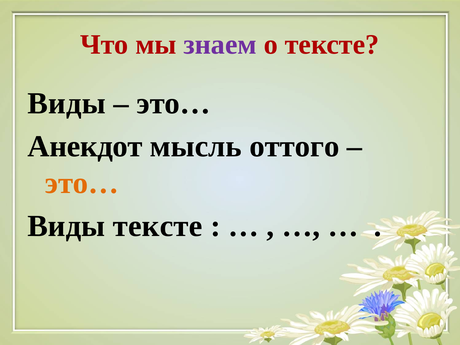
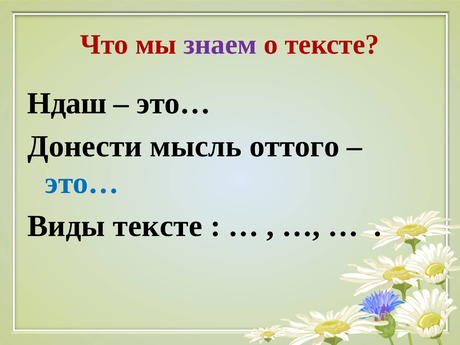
Виды: Виды -> Ндаш (67, 103)
Анекдот: Анекдот -> Донести (85, 146)
это… colour: orange -> blue (82, 183)
